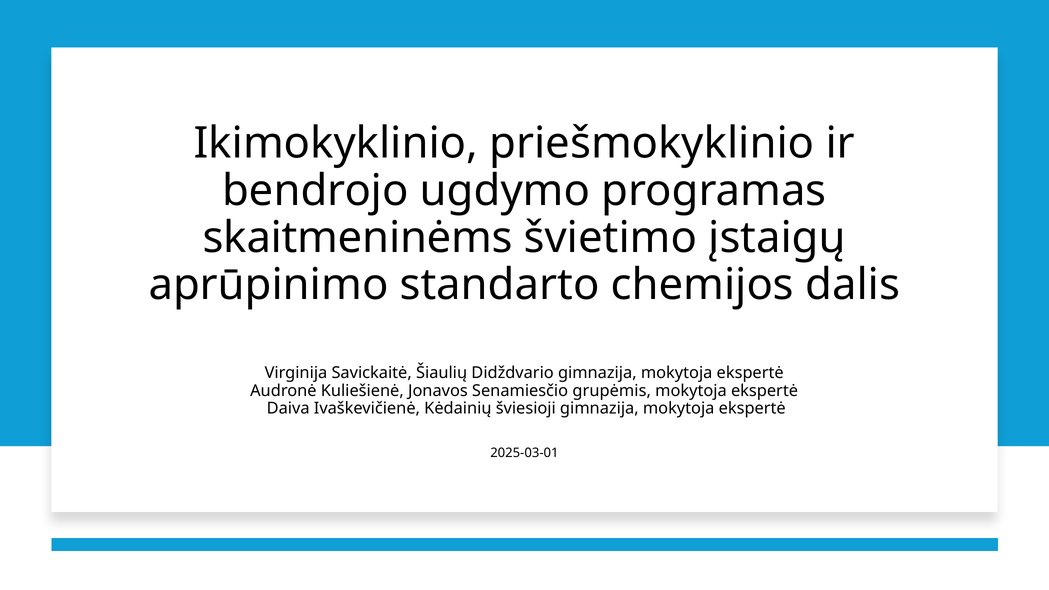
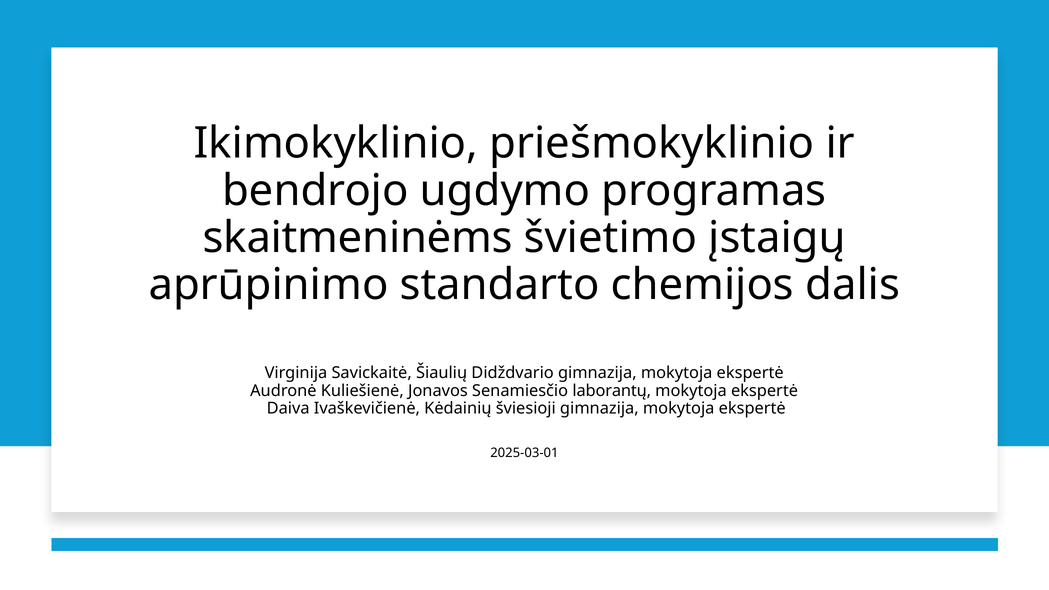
grupėmis: grupėmis -> laborantų (612, 391)
